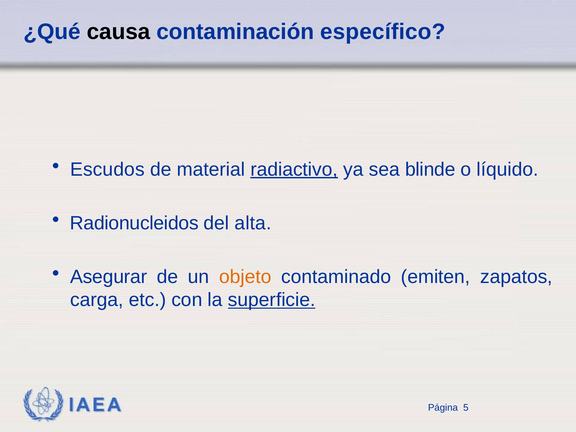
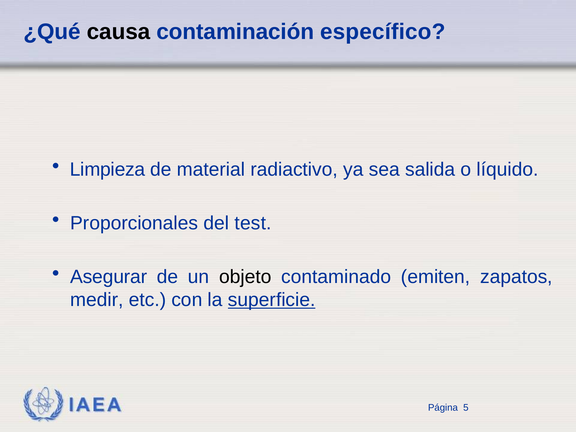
Escudos: Escudos -> Limpieza (108, 169)
radiactivo underline: present -> none (294, 169)
blinde: blinde -> salida (430, 169)
Radionucleidos: Radionucleidos -> Proporcionales (134, 223)
alta: alta -> test (253, 223)
objeto colour: orange -> black (245, 277)
carga: carga -> medir (97, 300)
